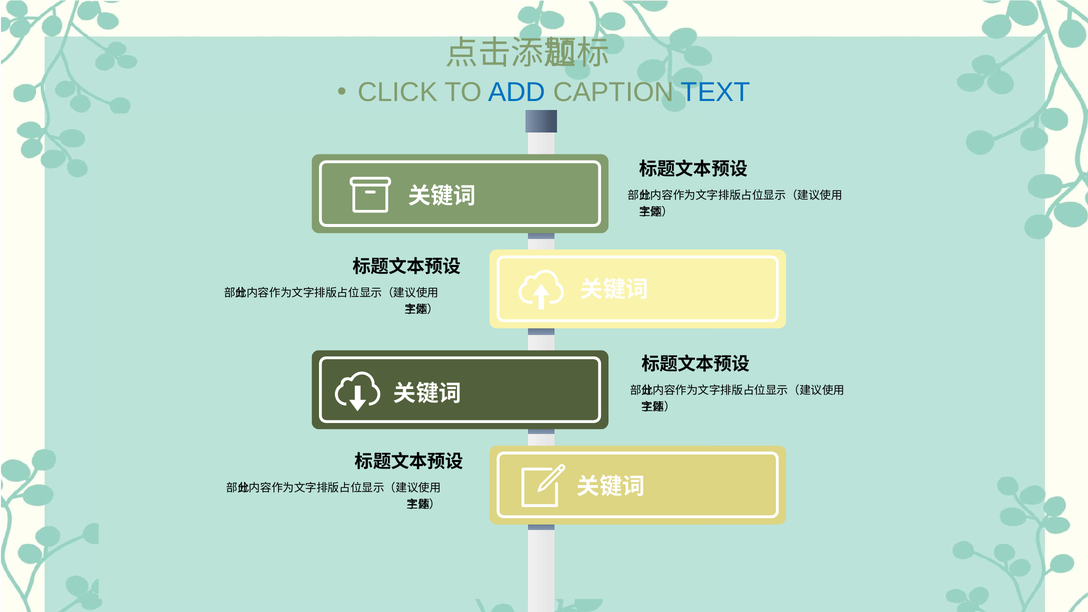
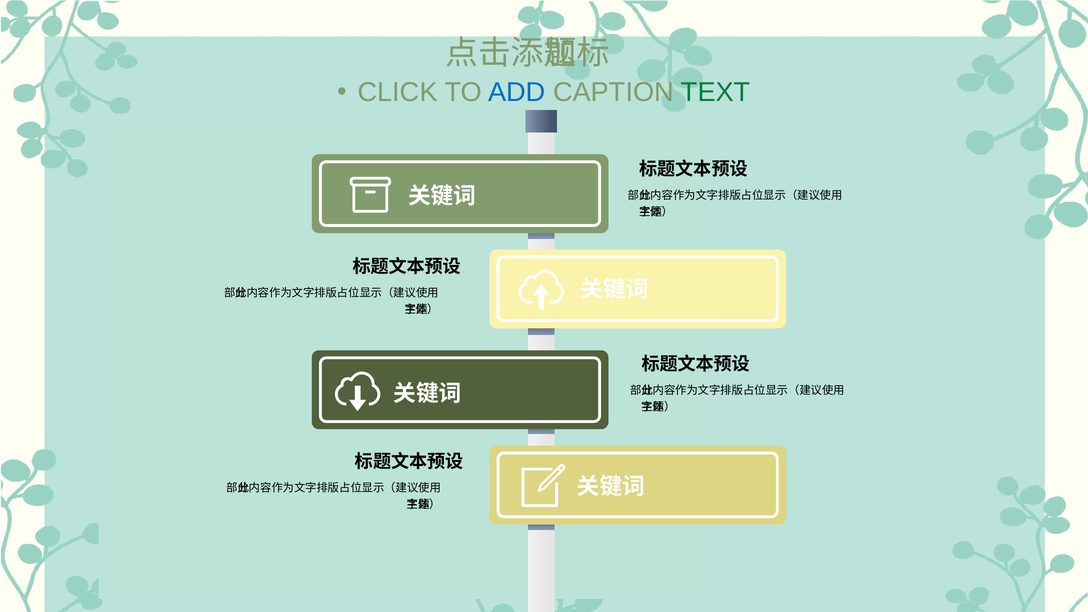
TEXT colour: blue -> green (716, 92)
